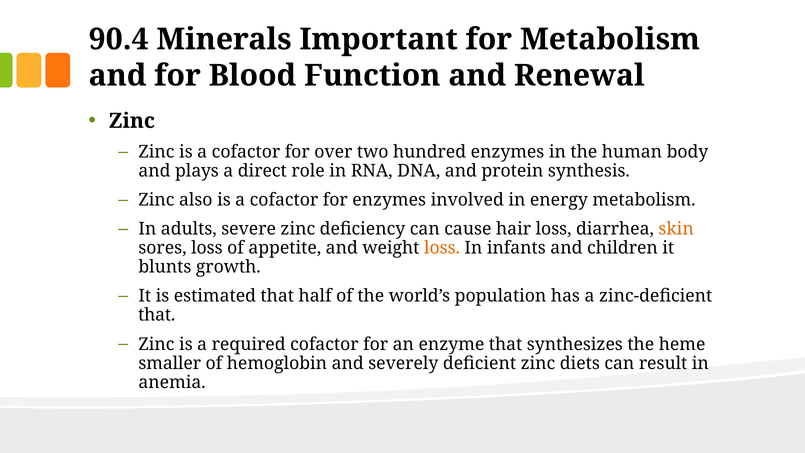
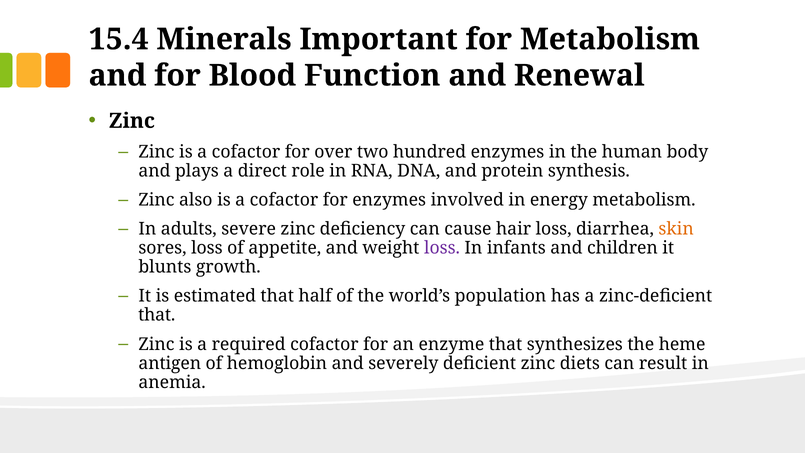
90.4: 90.4 -> 15.4 (119, 39)
loss colour: orange -> purple (442, 248)
smaller: smaller -> antigen (170, 363)
